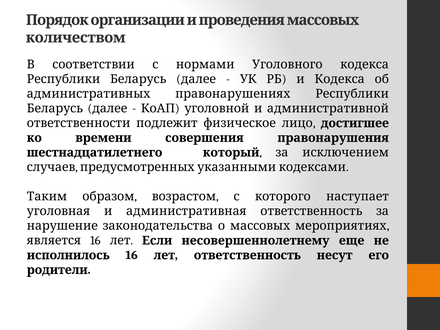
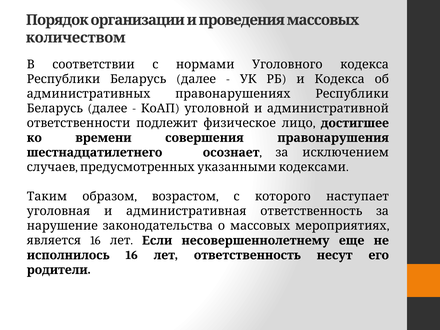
который: который -> осознает (231, 153)
